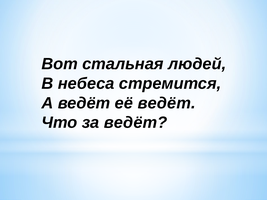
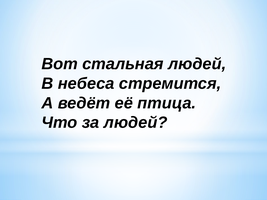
её ведёт: ведёт -> птица (167, 103)
за ведёт: ведёт -> людей (136, 123)
